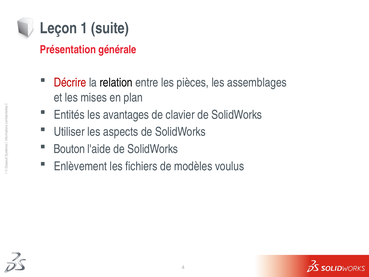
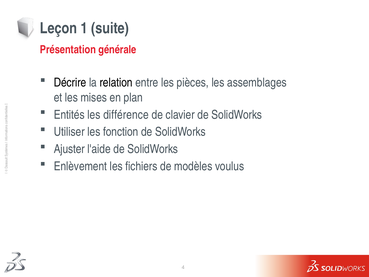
Décrire colour: red -> black (70, 83)
avantages: avantages -> différence (126, 115)
aspects: aspects -> fonction (121, 132)
Bouton: Bouton -> Ajuster (69, 149)
